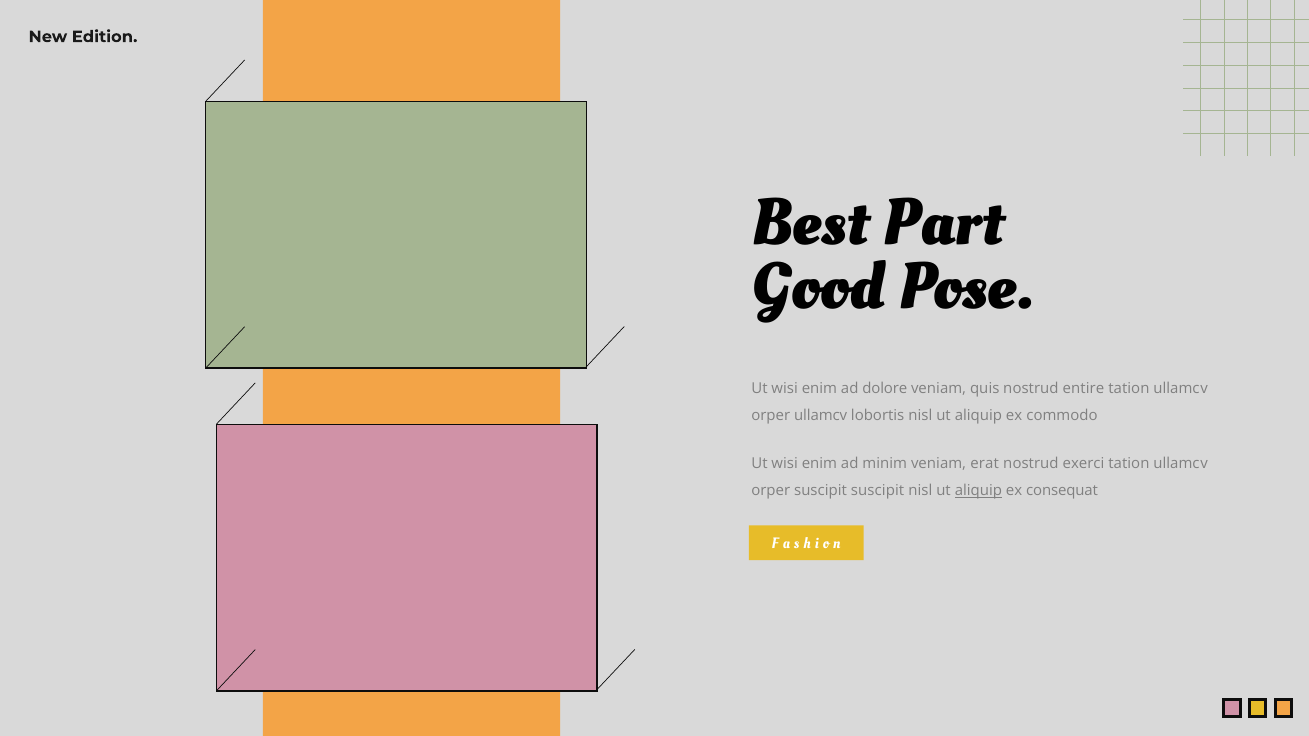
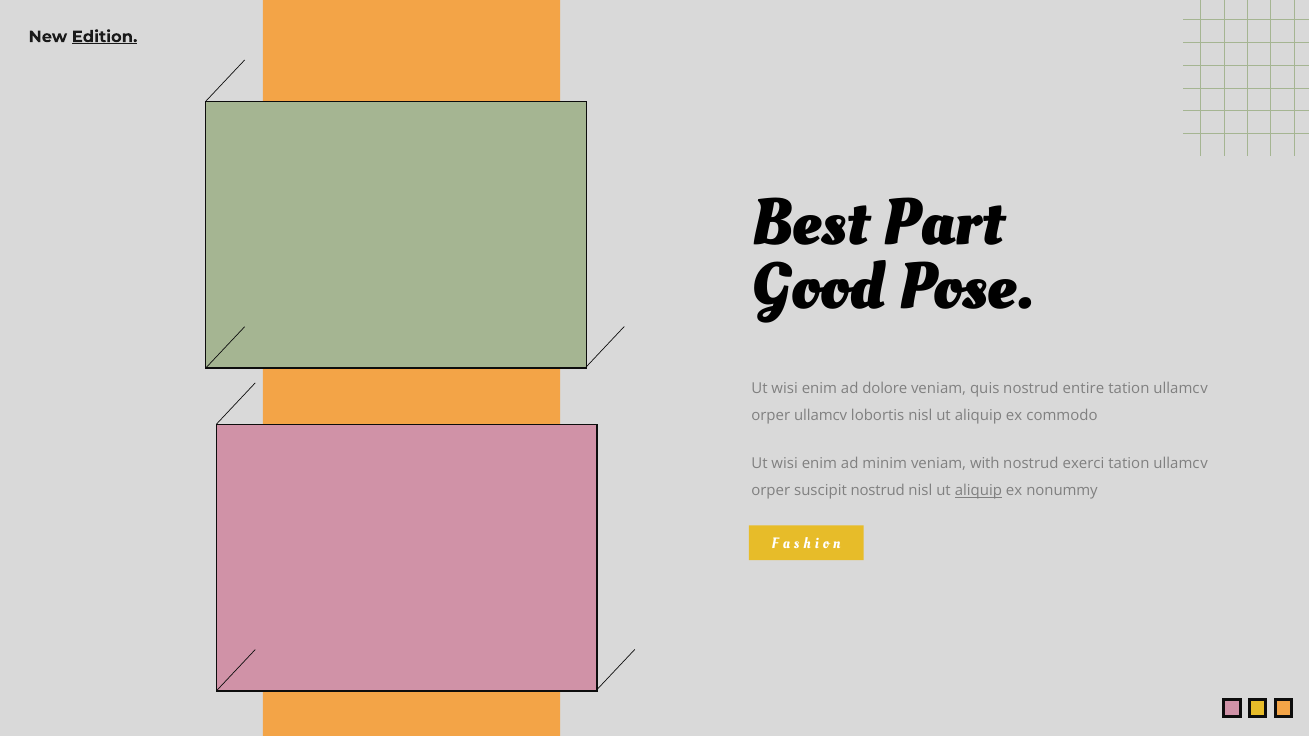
Edition underline: none -> present (105, 37)
erat: erat -> with (985, 464)
suscipit suscipit: suscipit -> nostrud (878, 491)
consequat: consequat -> nonummy (1062, 491)
